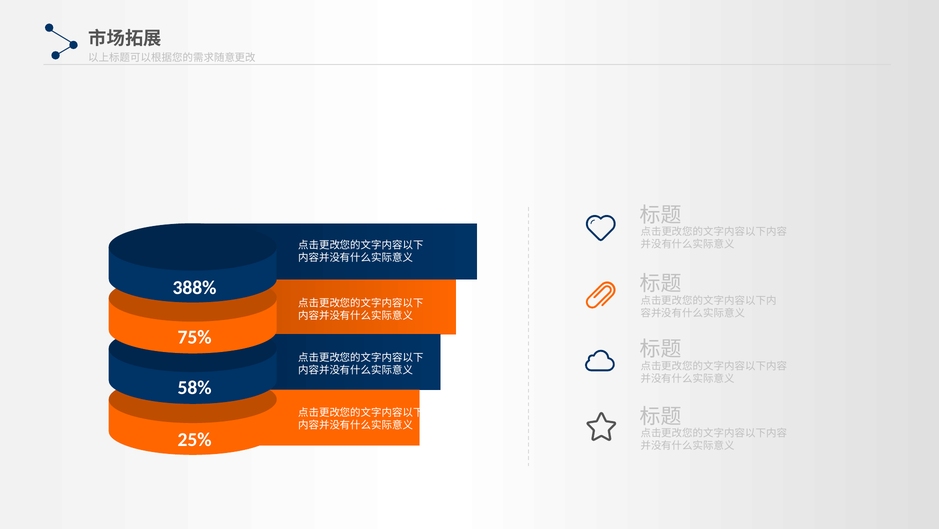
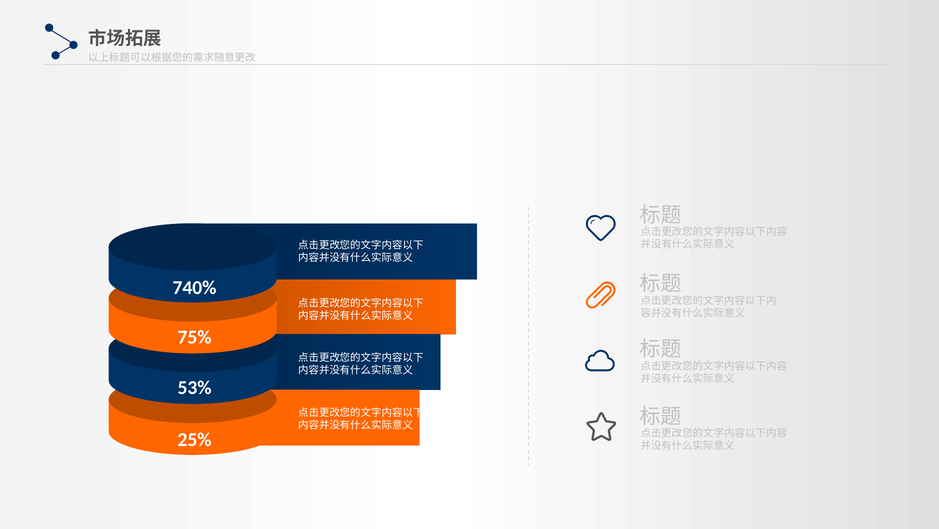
388%: 388% -> 740% (195, 288)
58%: 58% -> 53% (195, 387)
